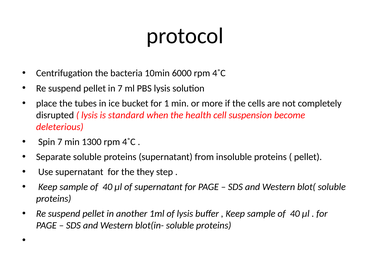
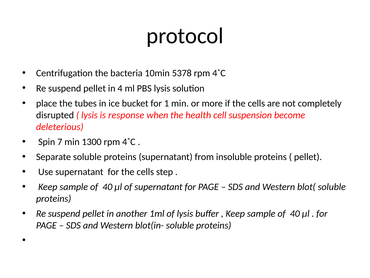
6000: 6000 -> 5378 (182, 73)
in 7: 7 -> 4 (120, 88)
standard: standard -> response (126, 115)
for the they: they -> cells (145, 172)
